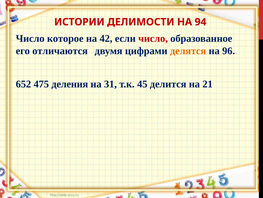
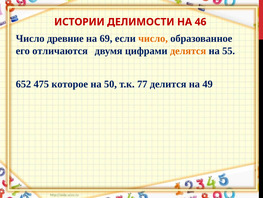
94: 94 -> 46 (201, 22)
которое: которое -> древние (65, 38)
42: 42 -> 69 (106, 38)
число colour: red -> orange (153, 38)
96: 96 -> 55 (229, 51)
деления: деления -> которое (70, 84)
31: 31 -> 50 (110, 84)
45: 45 -> 77 (142, 84)
21: 21 -> 49 (208, 84)
